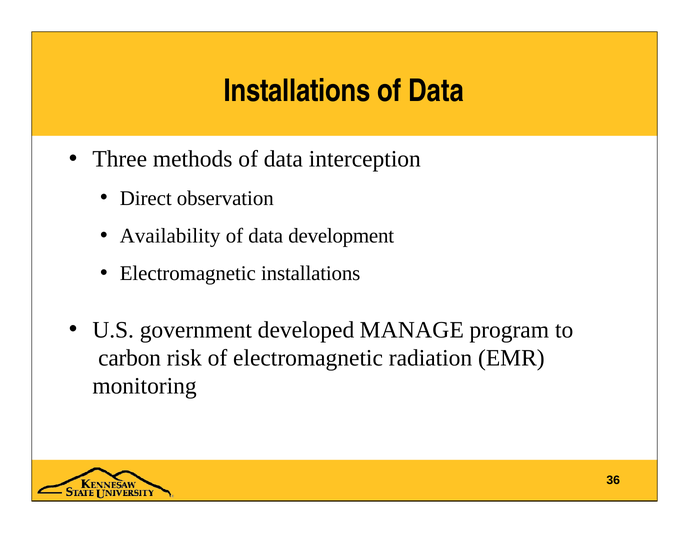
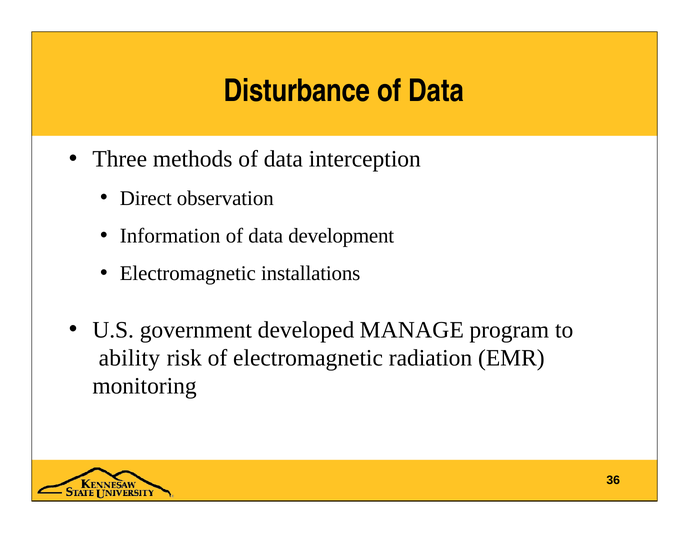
Installations: Installations -> Disturbance (297, 91)
Availability: Availability -> Information (170, 236)
carbon: carbon -> ability (129, 358)
